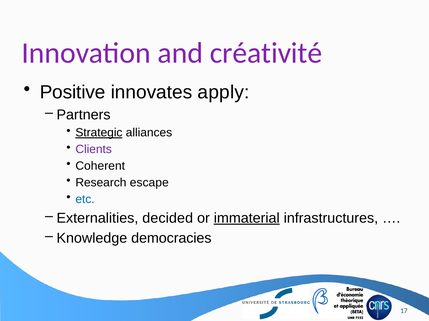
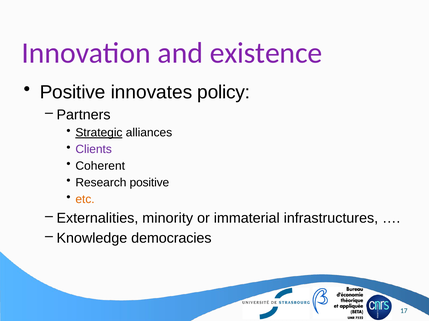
créativité: créativité -> existence (266, 53)
apply: apply -> policy (224, 92)
Research escape: escape -> positive (149, 183)
etc colour: blue -> orange (85, 200)
decided: decided -> minority (168, 219)
immaterial underline: present -> none (247, 219)
